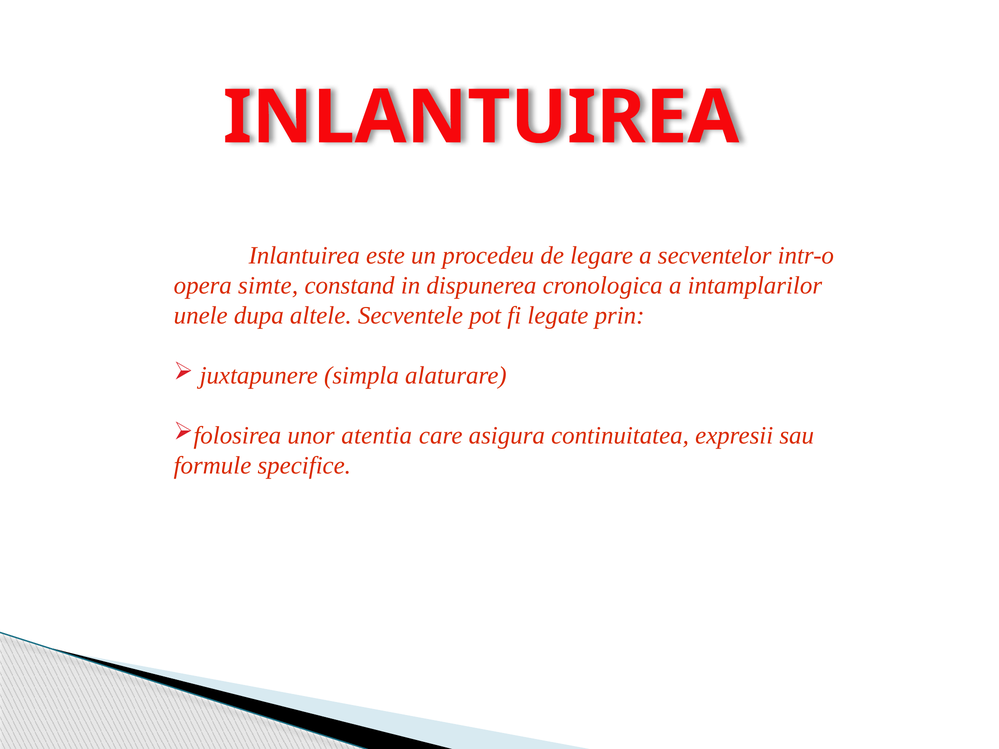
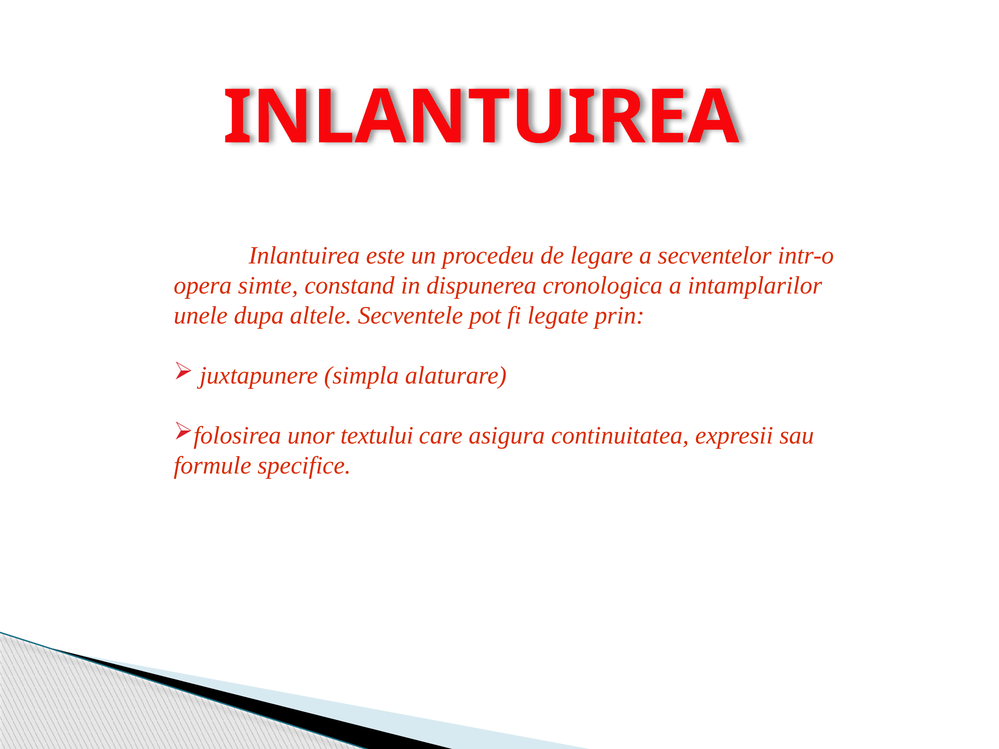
atentia: atentia -> textului (377, 436)
